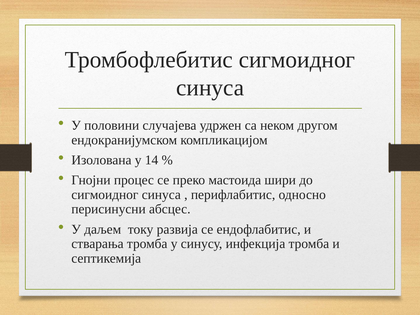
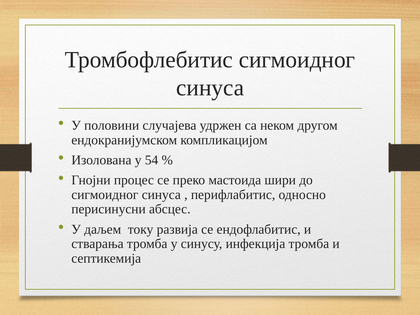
14: 14 -> 54 (152, 160)
